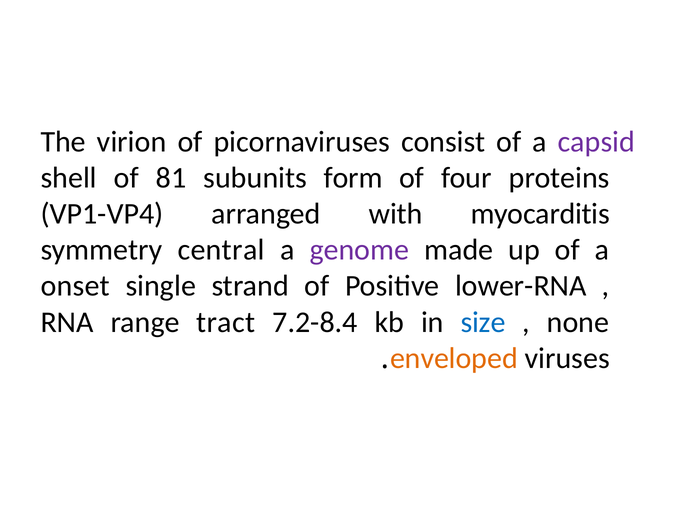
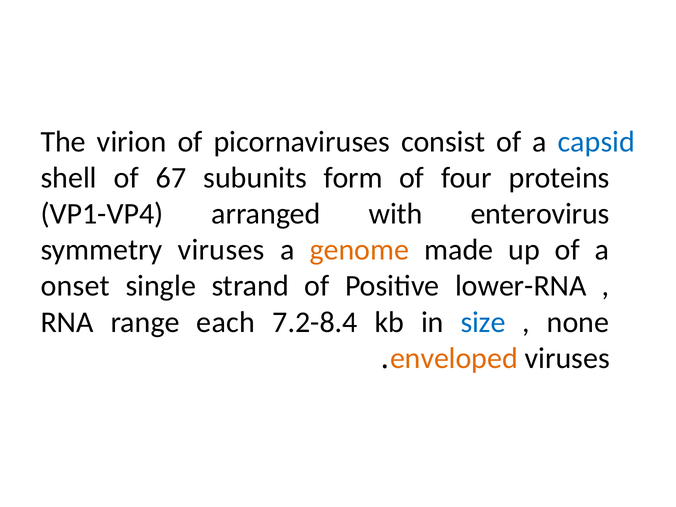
capsid colour: purple -> blue (596, 142)
81: 81 -> 67 (171, 178)
myocarditis: myocarditis -> enterovirus (540, 214)
symmetry central: central -> viruses (221, 250)
genome colour: purple -> orange (359, 250)
tract: tract -> each (226, 322)
